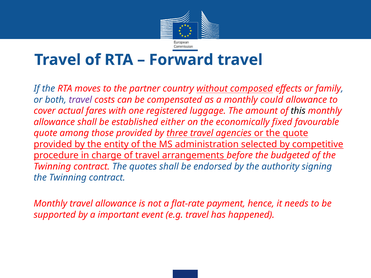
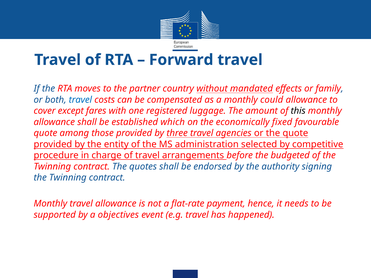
composed: composed -> mandated (251, 89)
travel colour: purple -> blue (80, 100)
actual: actual -> except (71, 111)
either: either -> which (173, 122)
important: important -> objectives (118, 215)
